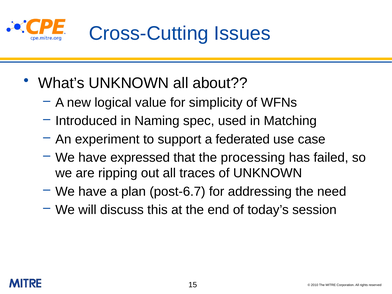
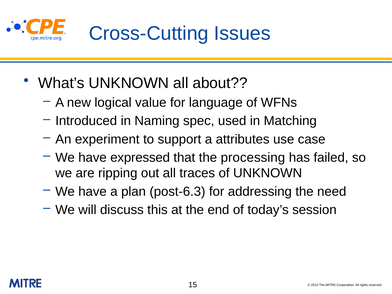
simplicity: simplicity -> language (216, 103)
federated: federated -> attributes (243, 139)
post-6.7: post-6.7 -> post-6.3 (177, 191)
